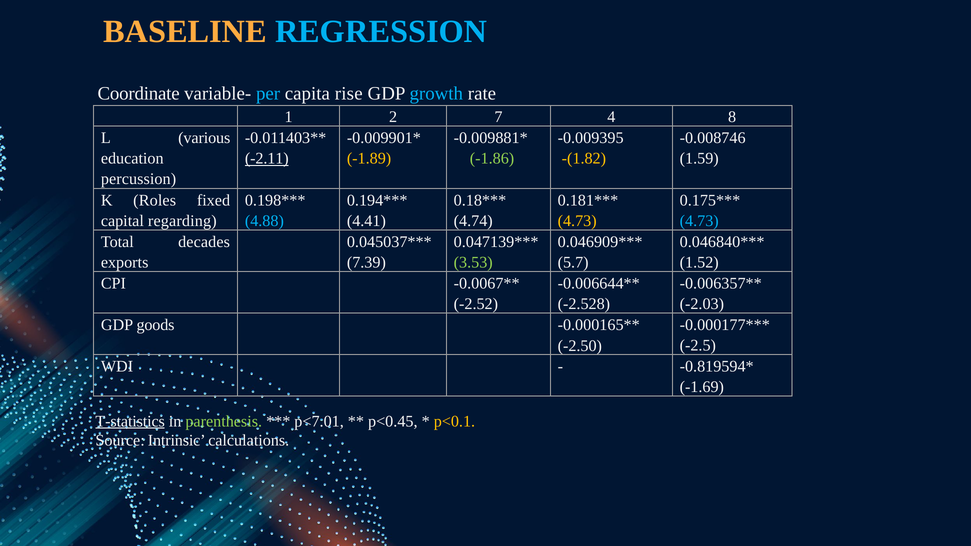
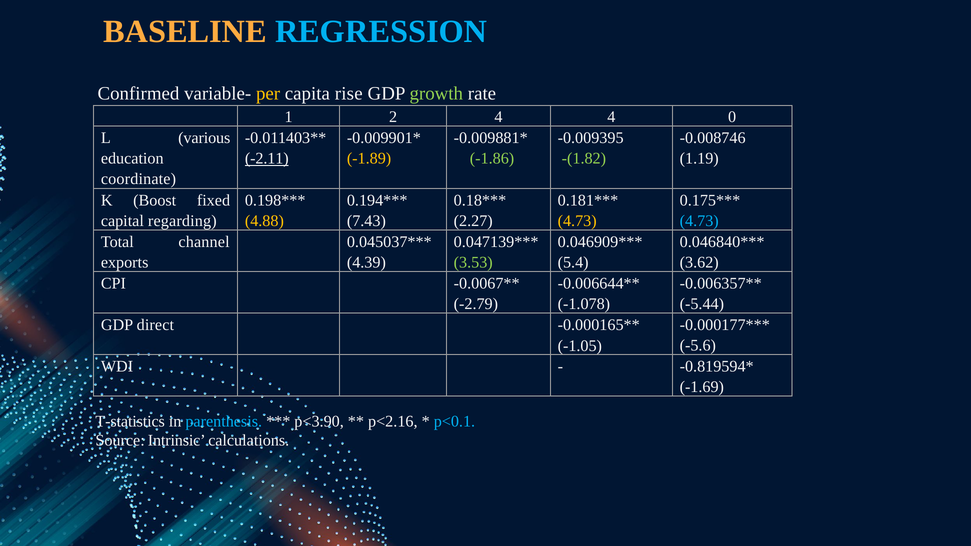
Coordinate: Coordinate -> Confirmed (138, 94)
per colour: light blue -> yellow (268, 94)
growth colour: light blue -> light green (436, 94)
2 7: 7 -> 4 (498, 117)
8: 8 -> 0 (732, 117)
-(1.82 colour: yellow -> light green (584, 159)
1.59: 1.59 -> 1.19 (699, 159)
percussion: percussion -> coordinate (138, 179)
Roles: Roles -> Boost (155, 200)
4.88 colour: light blue -> yellow (264, 221)
4.41: 4.41 -> 7.43 (366, 221)
4.74: 4.74 -> 2.27 (473, 221)
decades: decades -> channel (204, 242)
7.39: 7.39 -> 4.39 (366, 262)
5.7: 5.7 -> 5.4 (573, 262)
1.52: 1.52 -> 3.62 (699, 262)
-2.52: -2.52 -> -2.79 (476, 304)
-2.528: -2.528 -> -1.078 (584, 304)
-2.03: -2.03 -> -5.44 (702, 304)
goods: goods -> direct (155, 325)
-2.5: -2.5 -> -5.6 (698, 346)
-2.50: -2.50 -> -1.05 (580, 346)
T-statistics underline: present -> none (130, 421)
parenthesis colour: light green -> light blue (224, 421)
p<7.01: p<7.01 -> p<3.90 (319, 421)
p<0.45: p<0.45 -> p<2.16 (393, 421)
p<0.1 colour: yellow -> light blue (454, 421)
